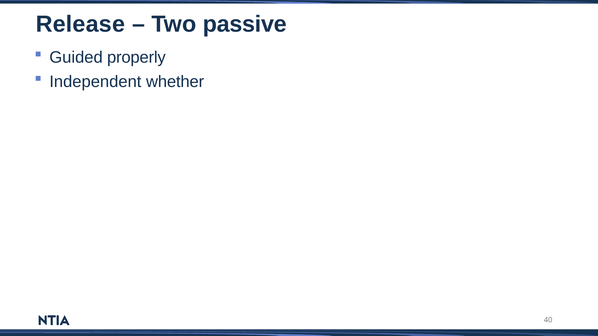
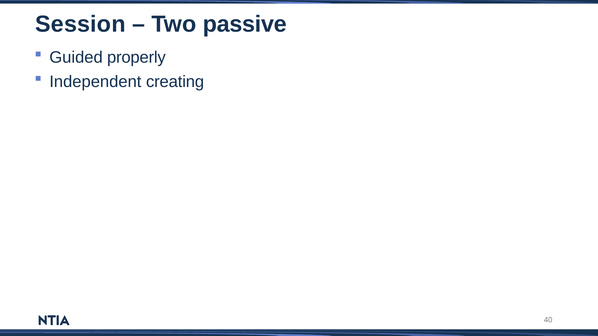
Release: Release -> Session (80, 24)
whether: whether -> creating (175, 82)
